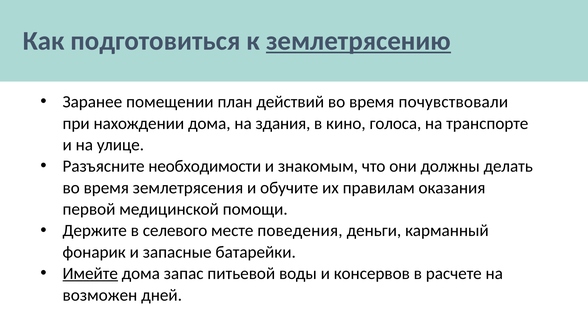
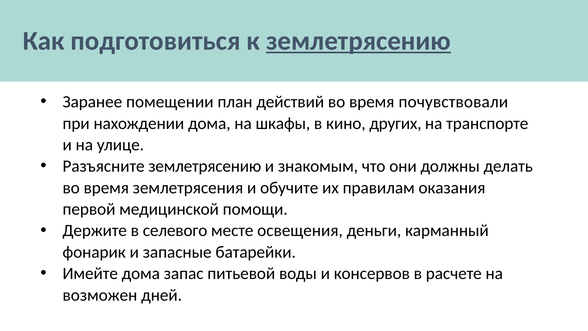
здания: здания -> шкафы (283, 123)
голоса: голоса -> других (395, 123)
Разъясните необходимости: необходимости -> землетрясению (205, 166)
поведения: поведения -> освещения (300, 230)
Имейте underline: present -> none (90, 273)
